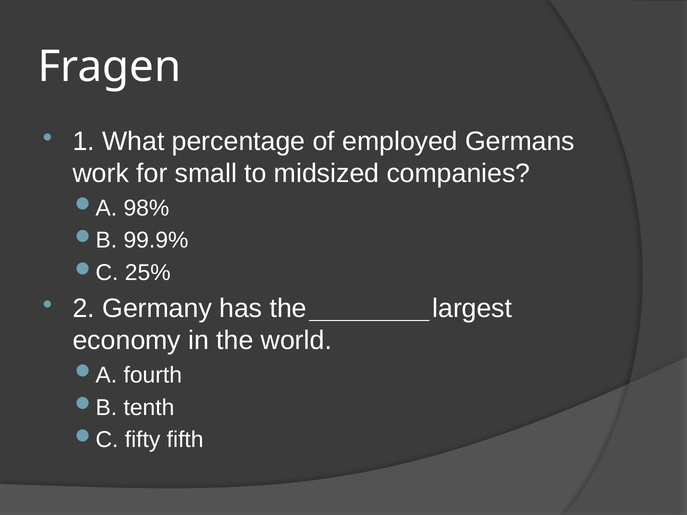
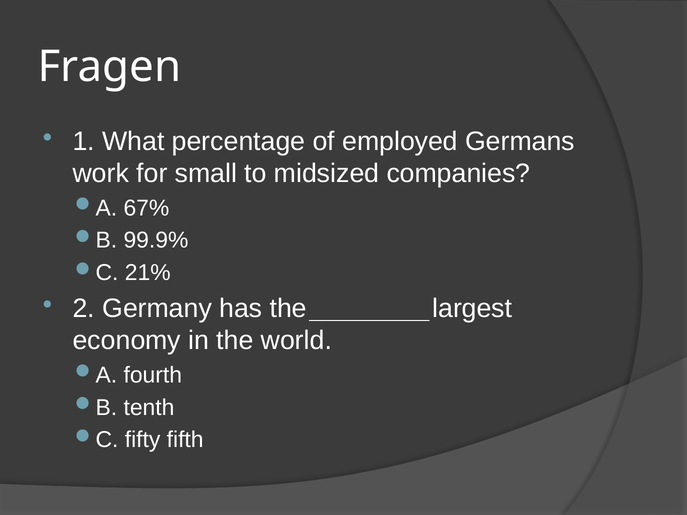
98%: 98% -> 67% (146, 208)
25%: 25% -> 21% (148, 273)
